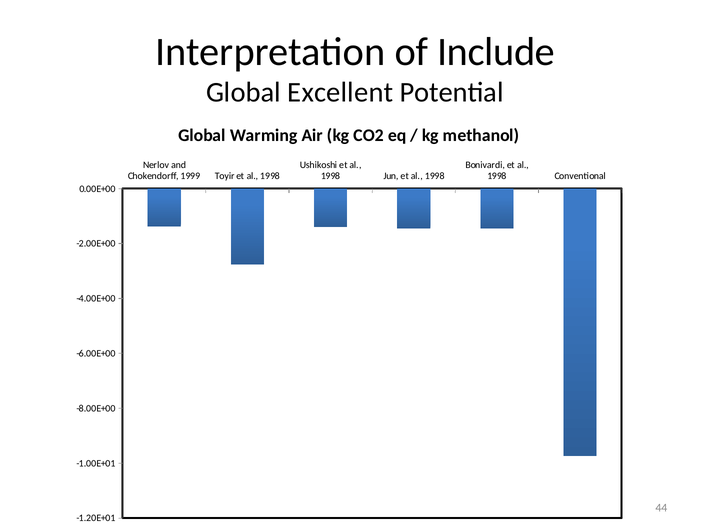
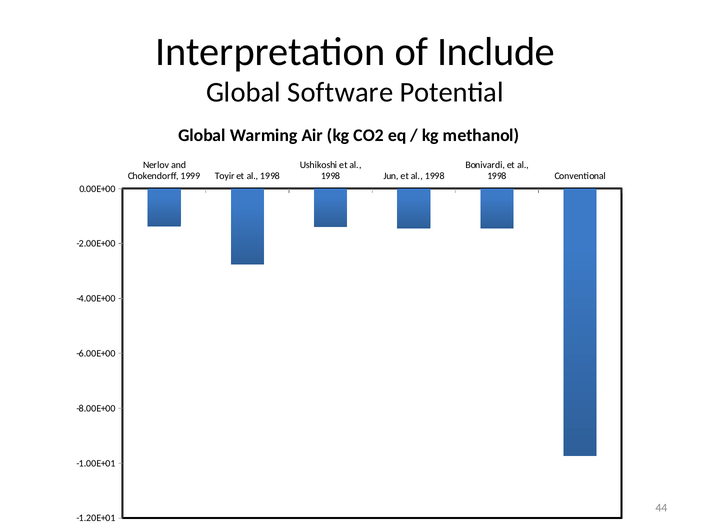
Excellent: Excellent -> Software (340, 93)
